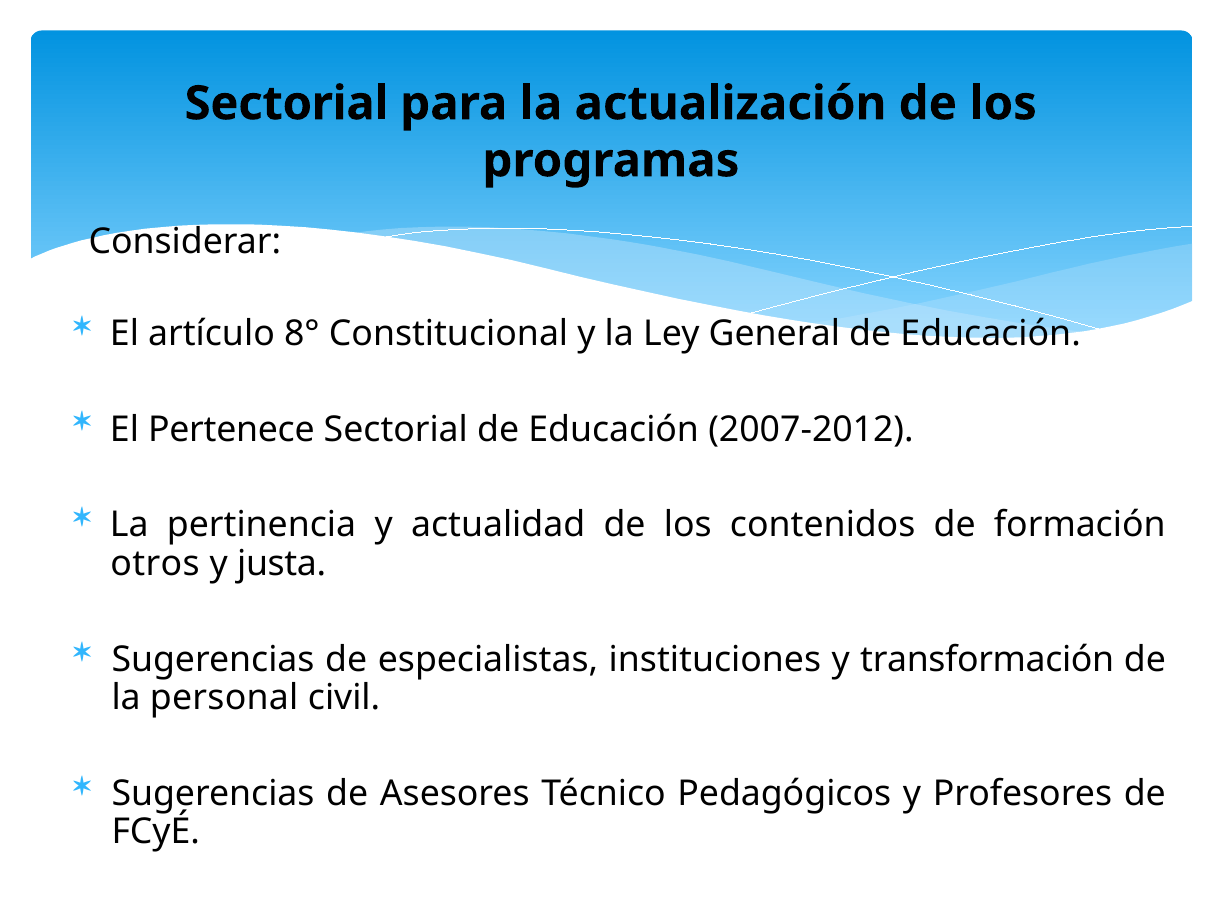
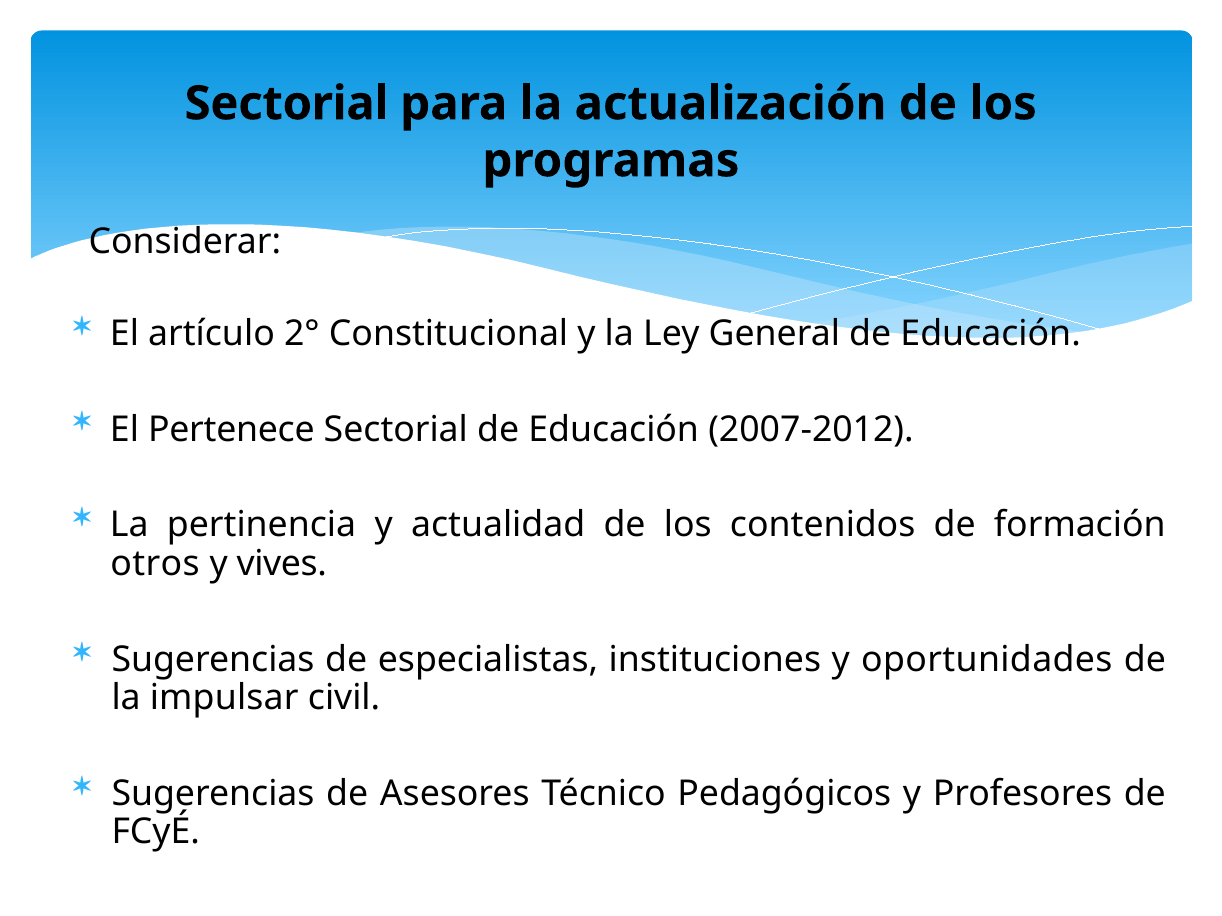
8°: 8° -> 2° (302, 334)
justa: justa -> vives (282, 564)
transformación: transformación -> oportunidades (987, 660)
personal: personal -> impulsar (224, 698)
